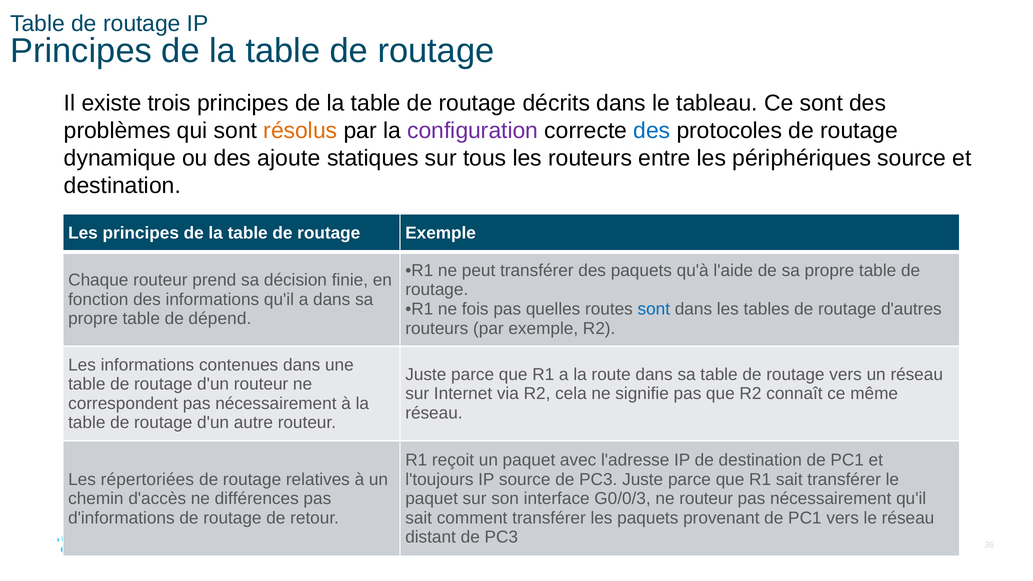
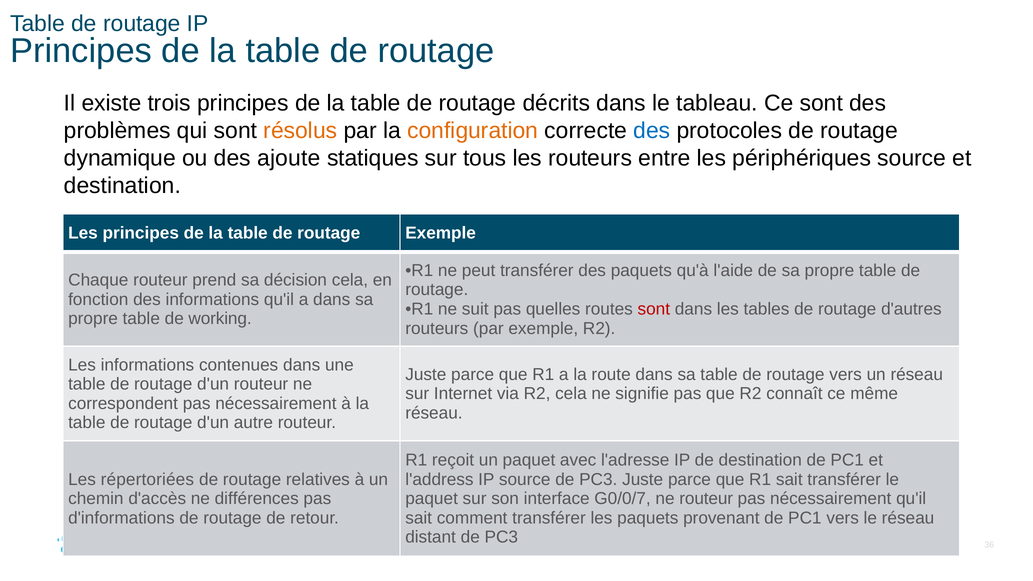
configuration colour: purple -> orange (473, 131)
décision finie: finie -> cela (350, 280)
fois: fois -> suit (475, 309)
sont colour: blue -> red (654, 309)
dépend: dépend -> working (220, 319)
l'toujours: l'toujours -> l'address (439, 479)
G0/0/3: G0/0/3 -> G0/0/7 (623, 499)
